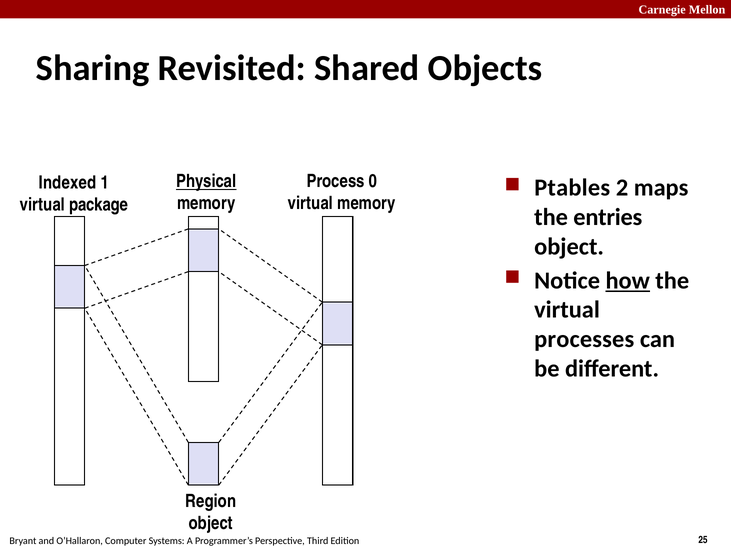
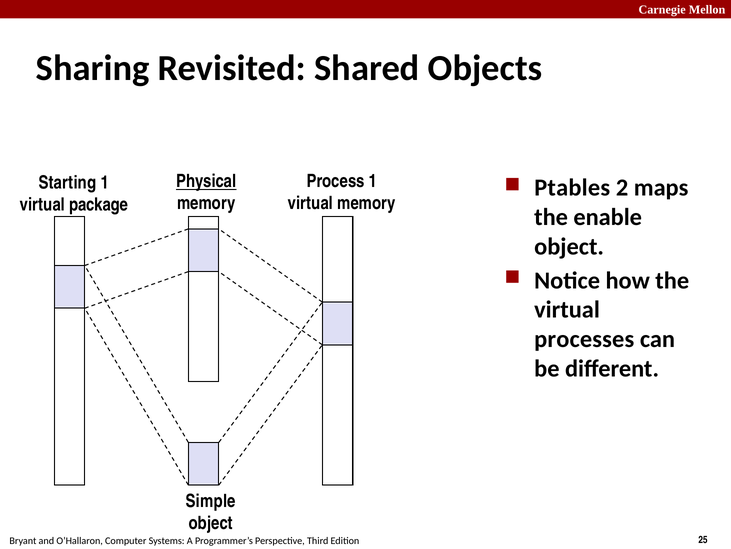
Process 0: 0 -> 1 (373, 181)
Indexed: Indexed -> Starting (68, 182)
entries: entries -> enable (608, 217)
how underline: present -> none (628, 280)
Region: Region -> Simple (211, 501)
